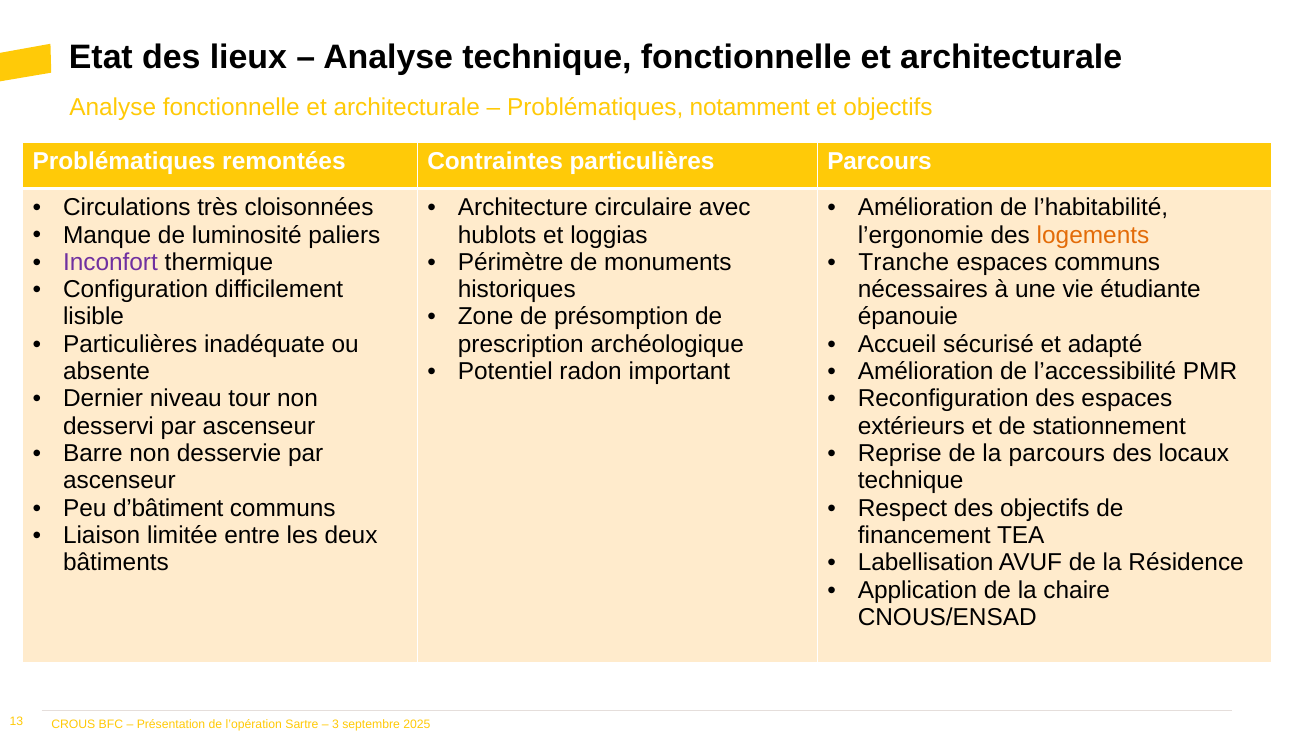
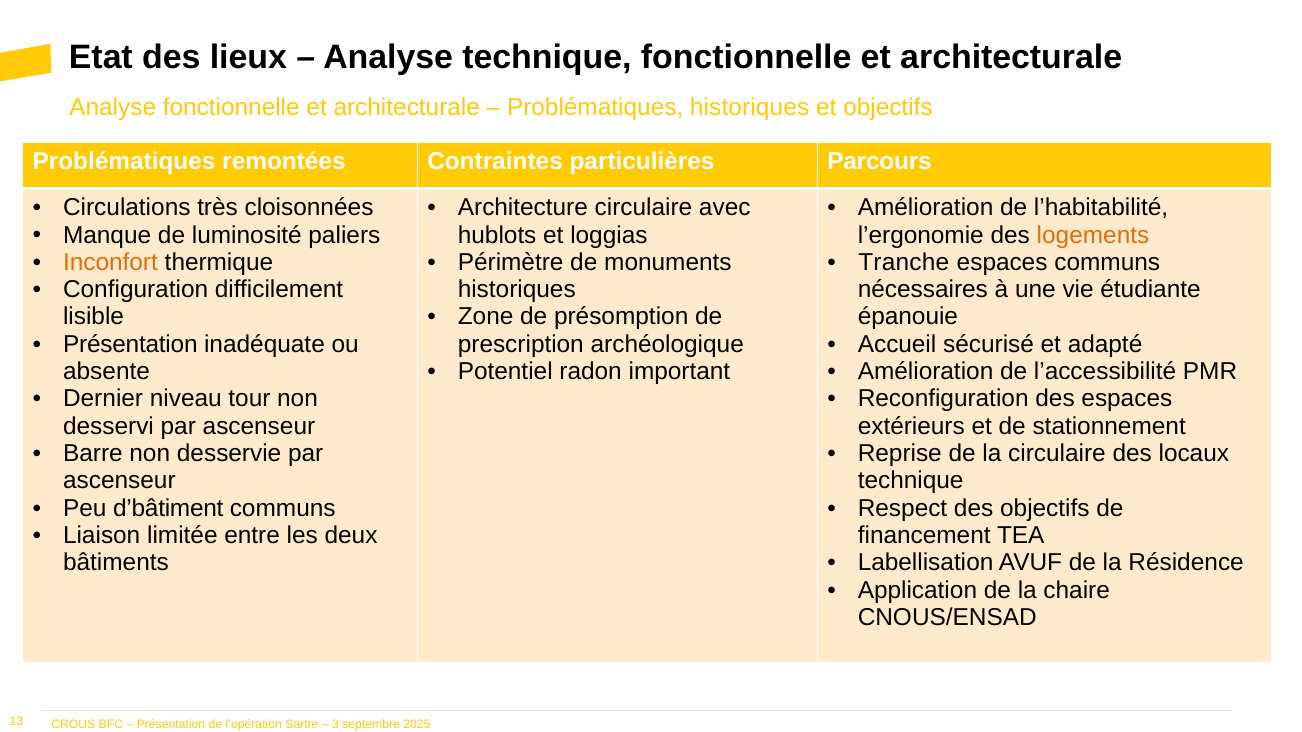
Problématiques notamment: notamment -> historiques (750, 107)
Inconfort colour: purple -> orange (110, 262)
Particulières: Particulières -> Présentation (130, 344)
la parcours: parcours -> circulaire (1057, 454)
